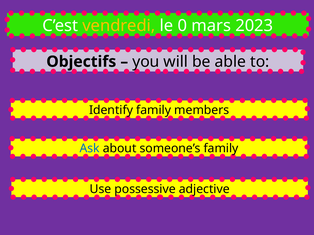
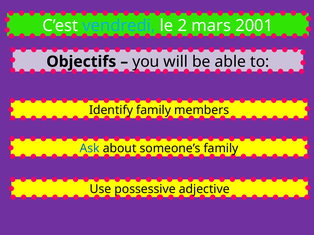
vendredi colour: yellow -> light blue (119, 26)
0: 0 -> 2 (182, 26)
2023: 2023 -> 2001 (254, 26)
